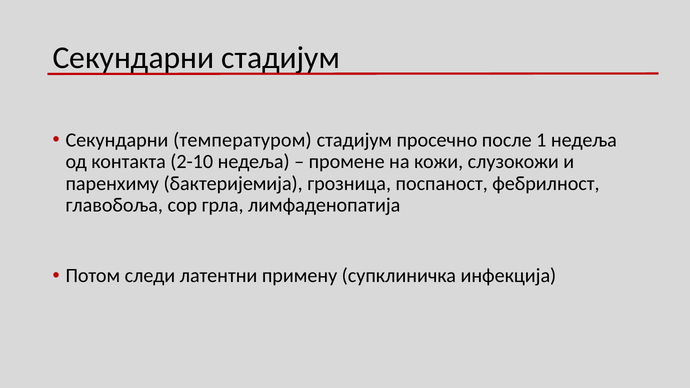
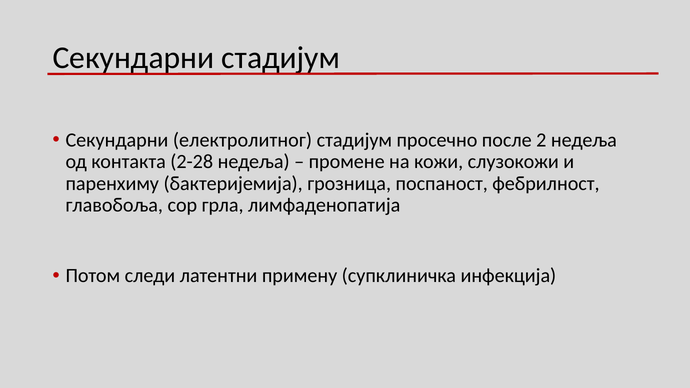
температуром: температуром -> електролитног (242, 140)
1: 1 -> 2 (541, 140)
2-10: 2-10 -> 2-28 (192, 162)
